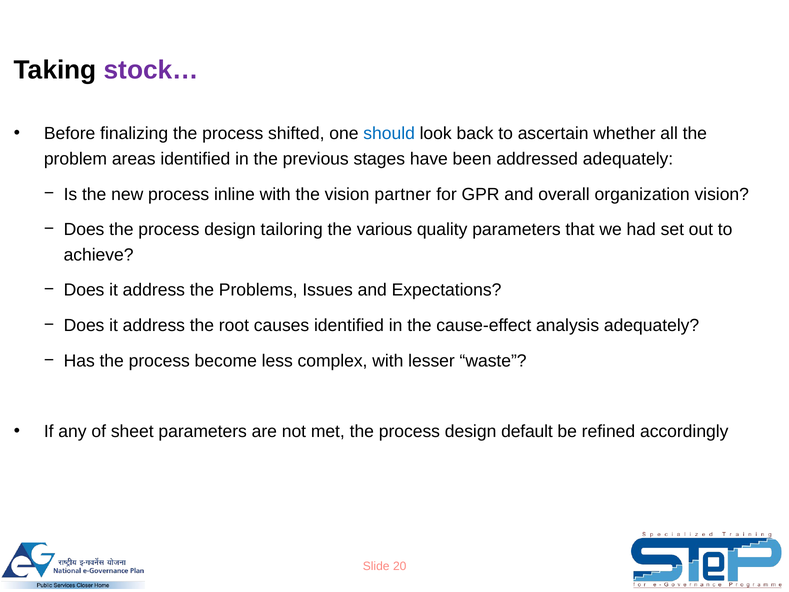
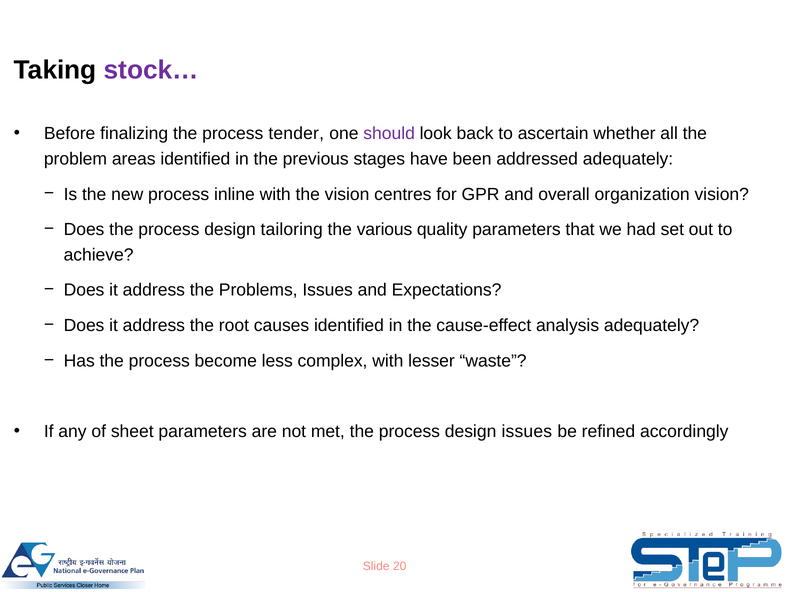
shifted: shifted -> tender (296, 134)
should colour: blue -> purple (389, 134)
partner: partner -> centres (403, 194)
design default: default -> issues (527, 431)
